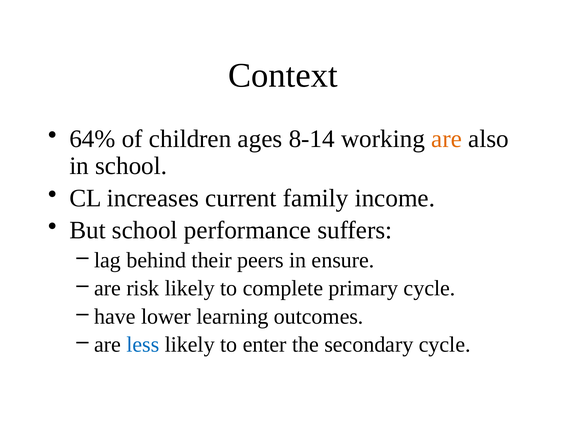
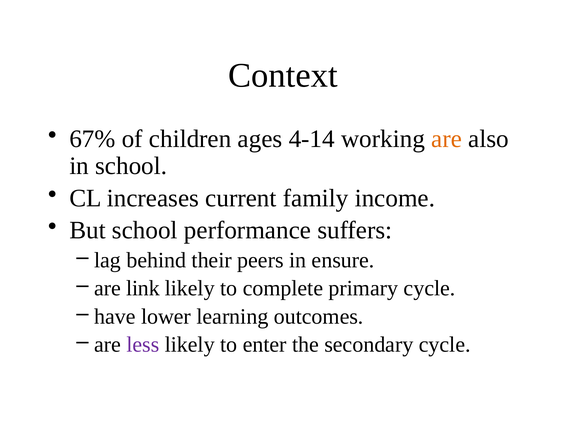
64%: 64% -> 67% (92, 139)
8-14: 8-14 -> 4-14 (312, 139)
risk: risk -> link (143, 289)
less colour: blue -> purple (143, 345)
